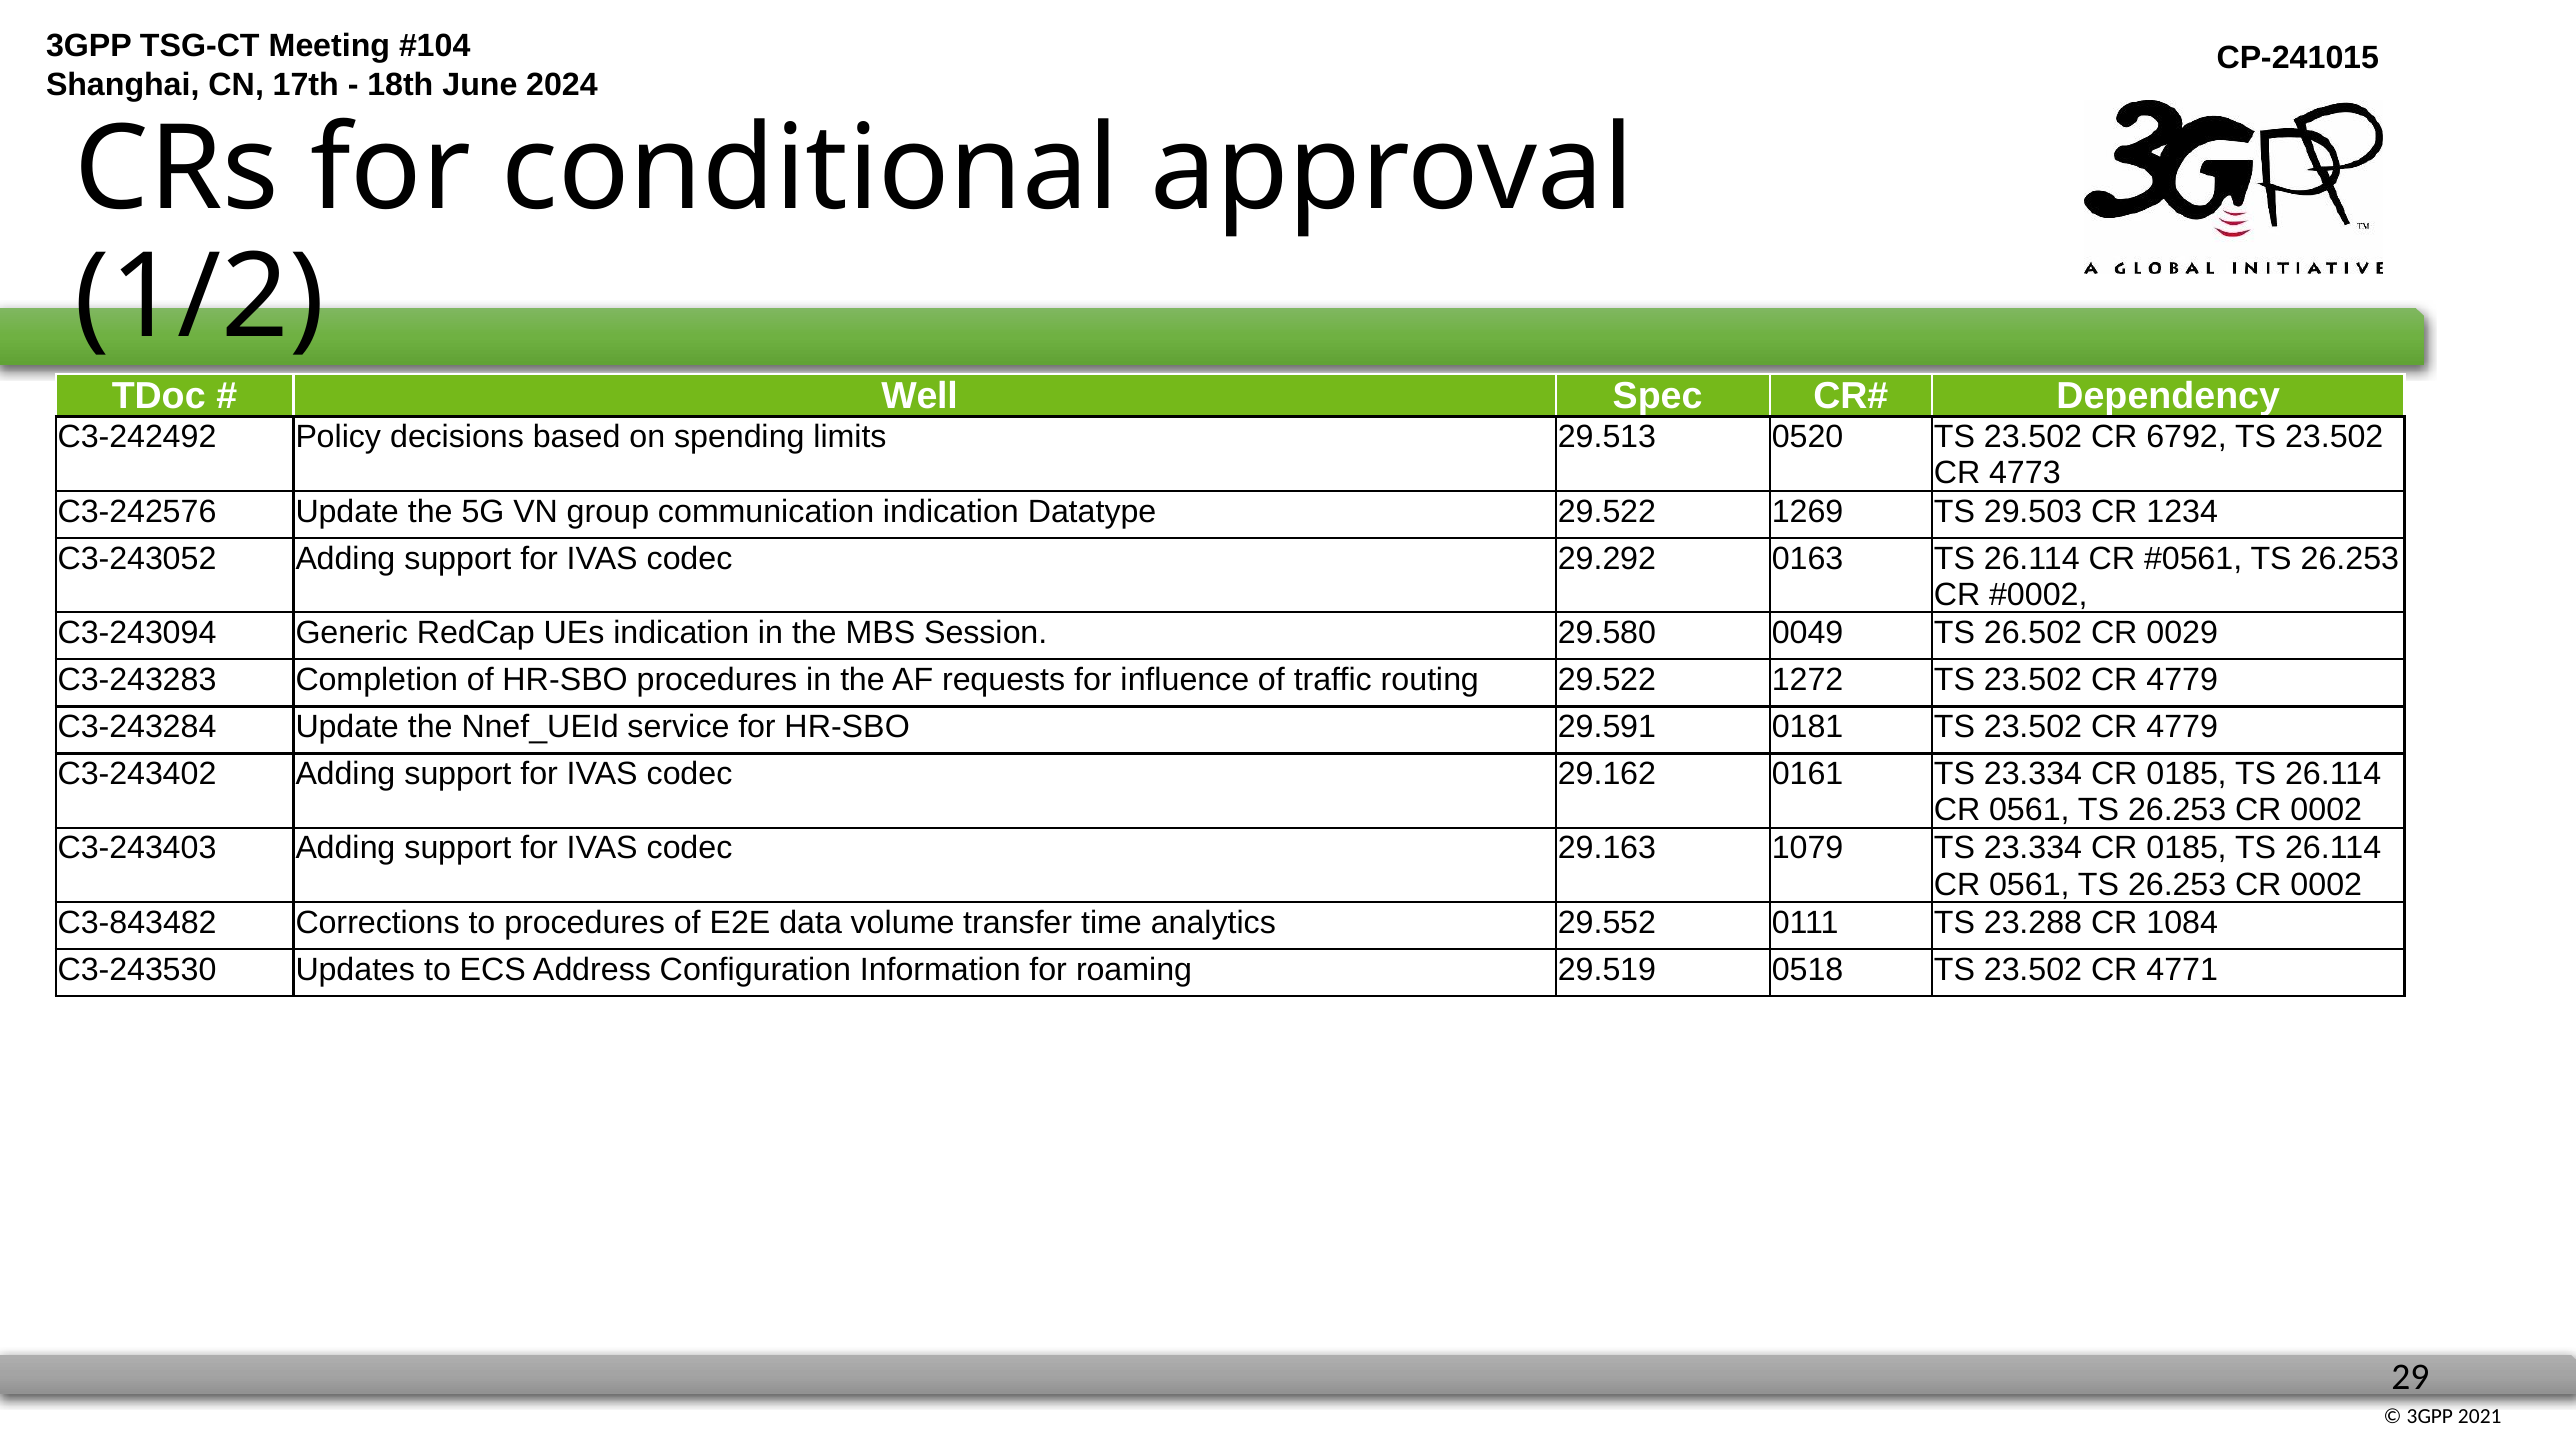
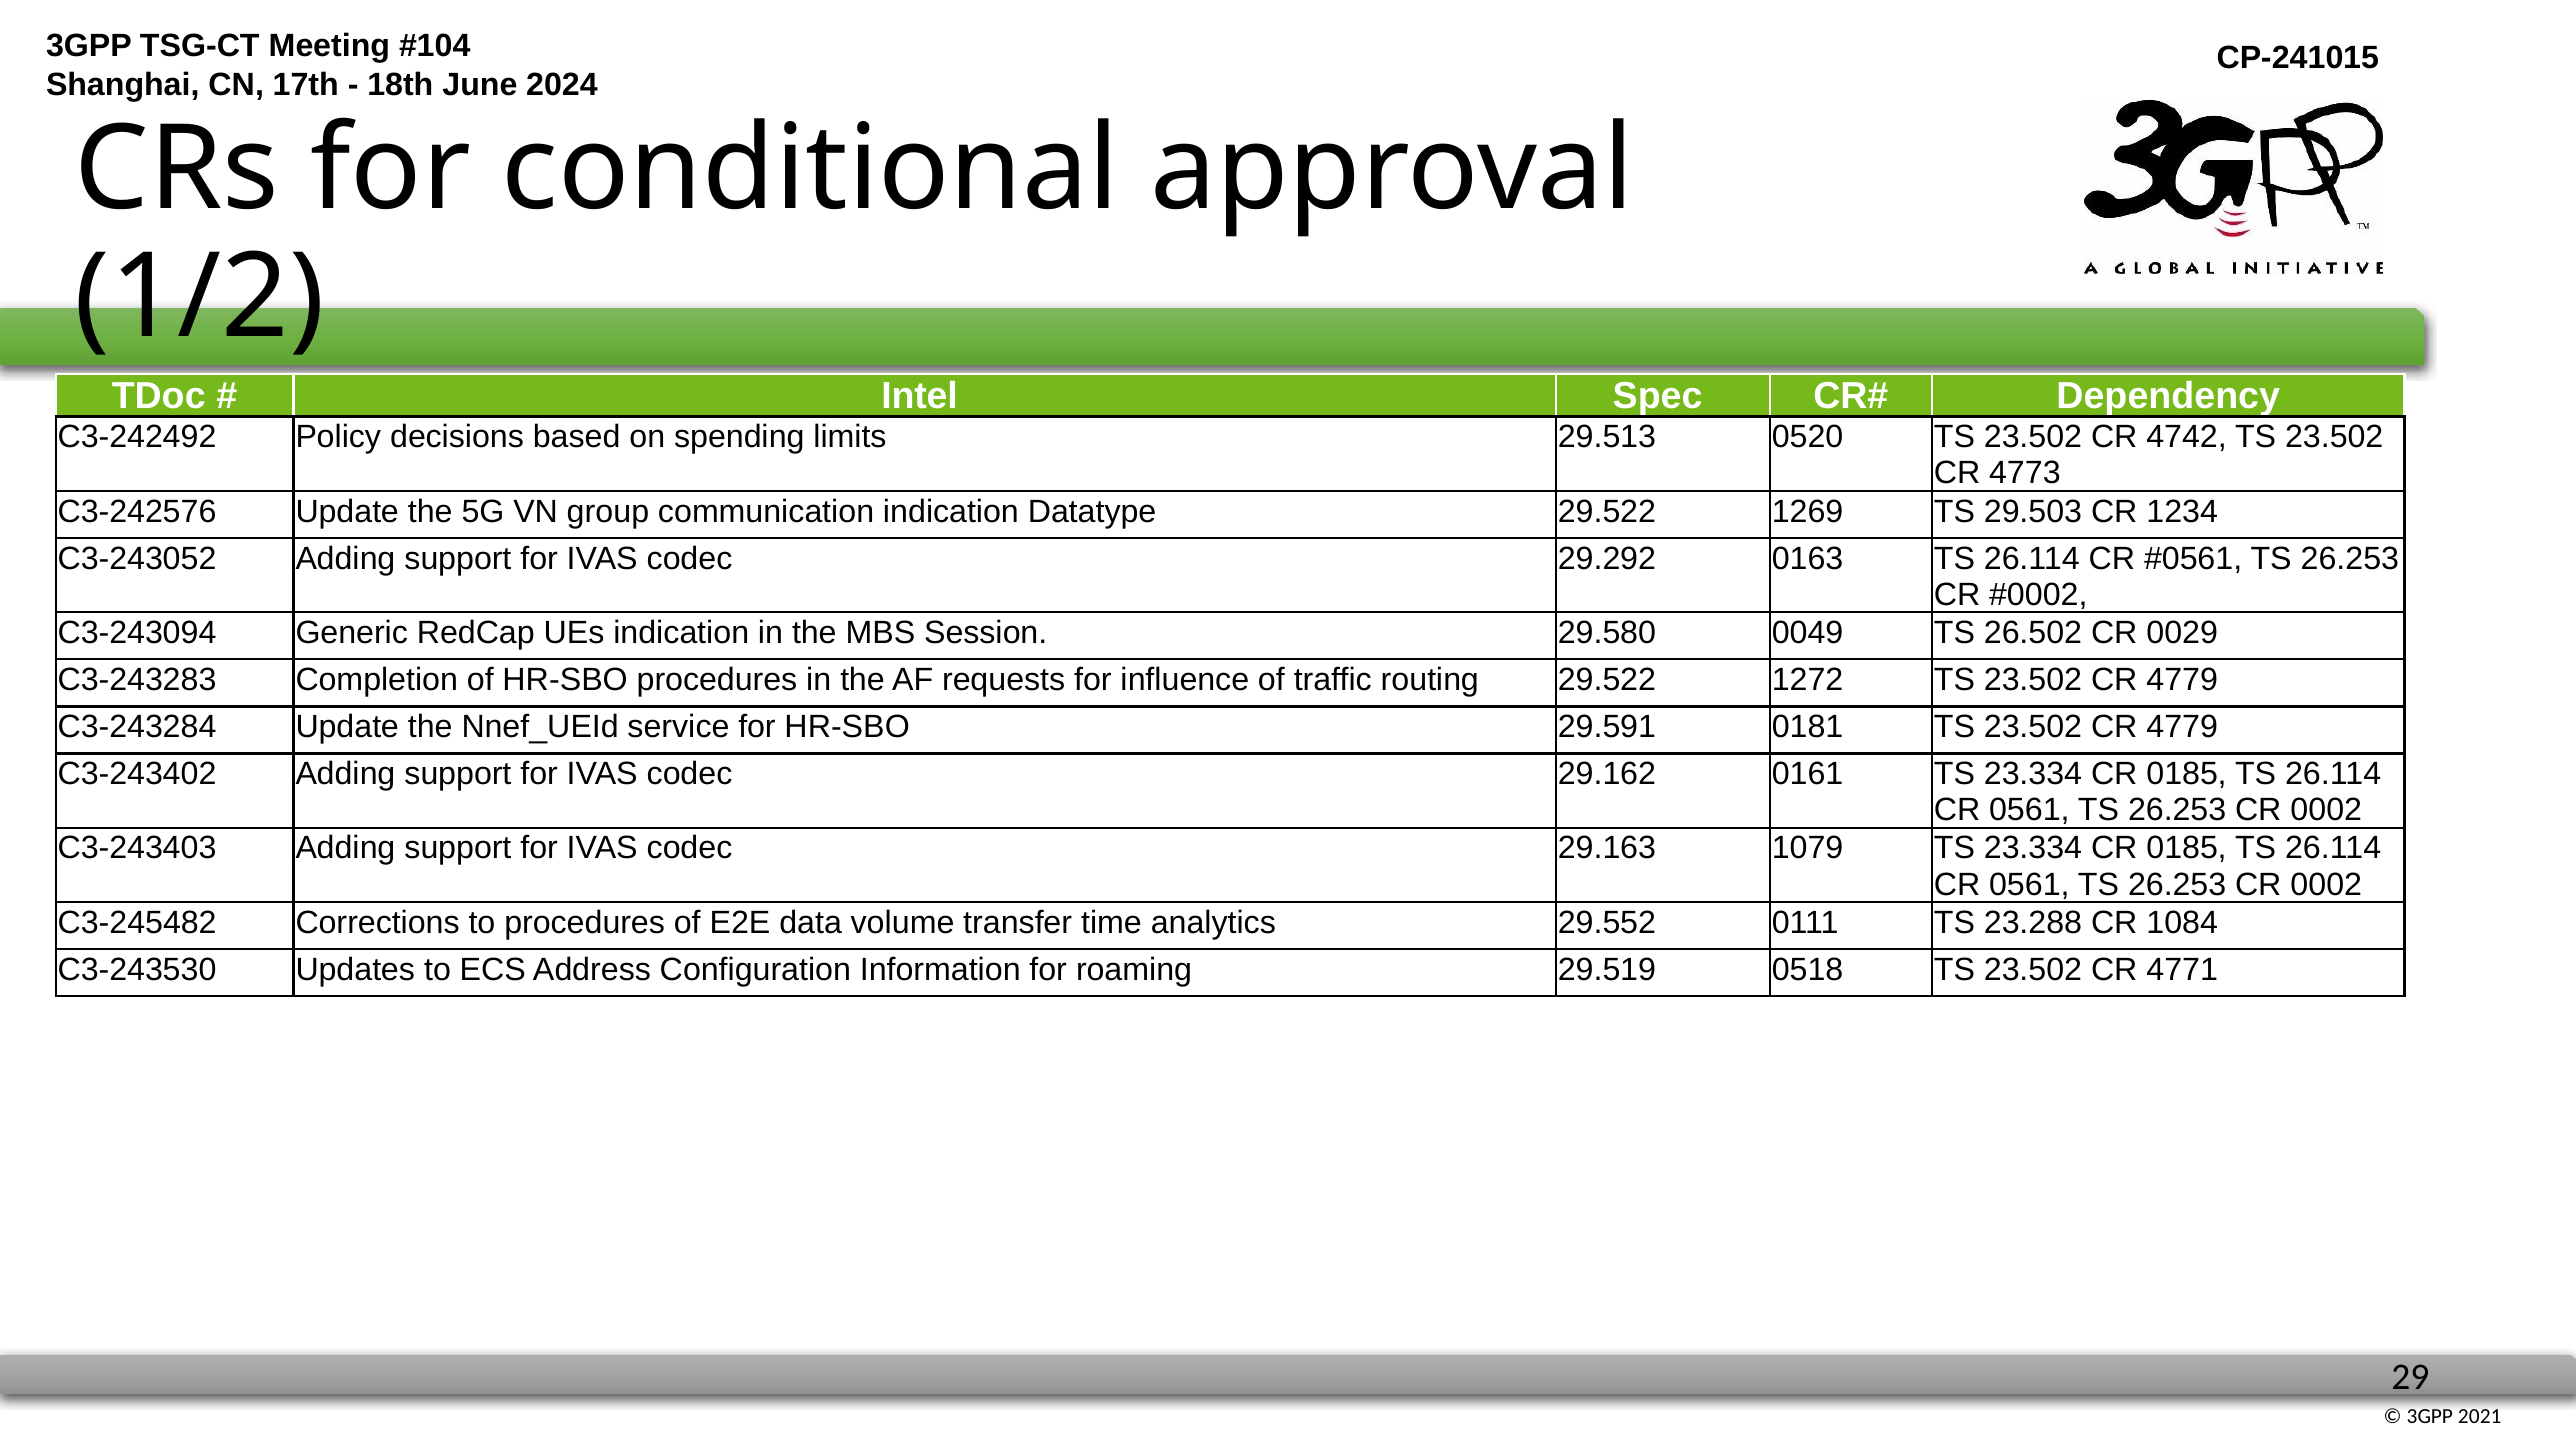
Well: Well -> Intel (920, 396)
6792: 6792 -> 4742 (2187, 437)
C3-843482: C3-843482 -> C3-245482 (137, 923)
